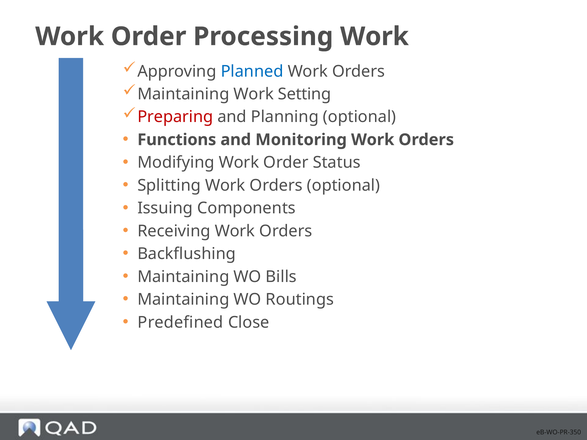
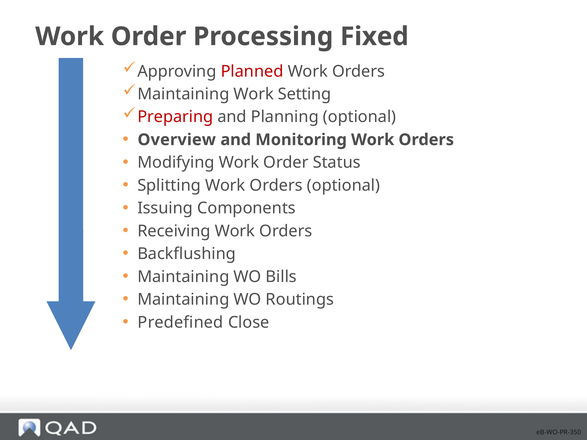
Processing Work: Work -> Fixed (374, 37)
Planned colour: blue -> red (252, 71)
Functions: Functions -> Overview (177, 140)
